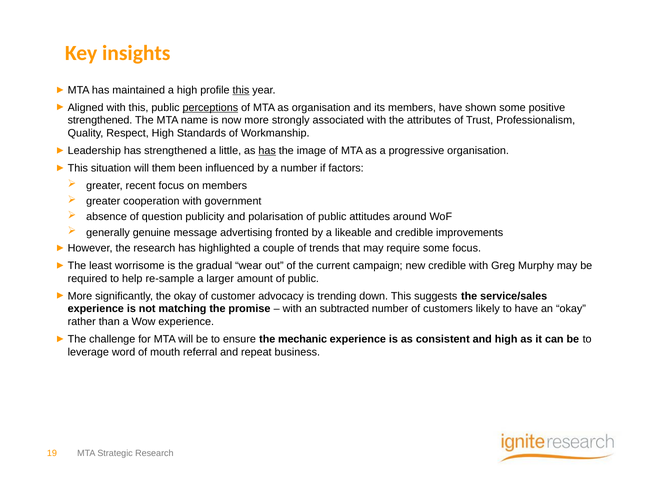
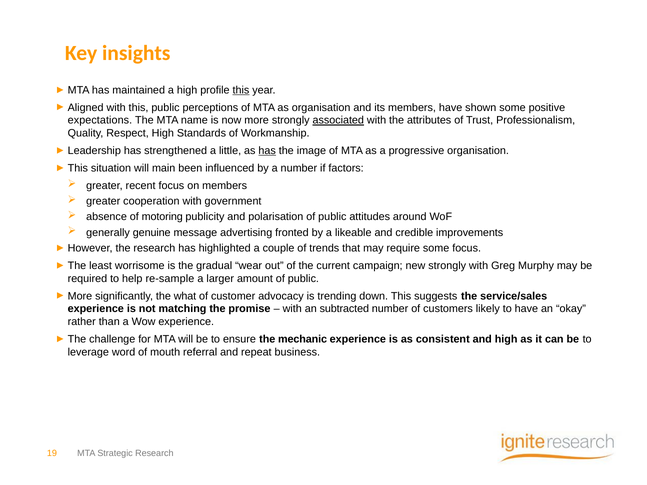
perceptions underline: present -> none (210, 108)
strengthened: strengthened -> expectations (100, 120)
associated underline: none -> present (338, 120)
them: them -> main (164, 168)
question: question -> motoring (162, 217)
new credible: credible -> strongly (447, 266)
the okay: okay -> what (185, 296)
